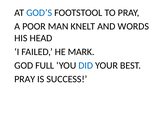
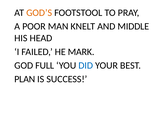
GOD’S colour: blue -> orange (39, 13)
WORDS: WORDS -> MIDDLE (133, 27)
PRAY: PRAY -> PLAN (25, 80)
